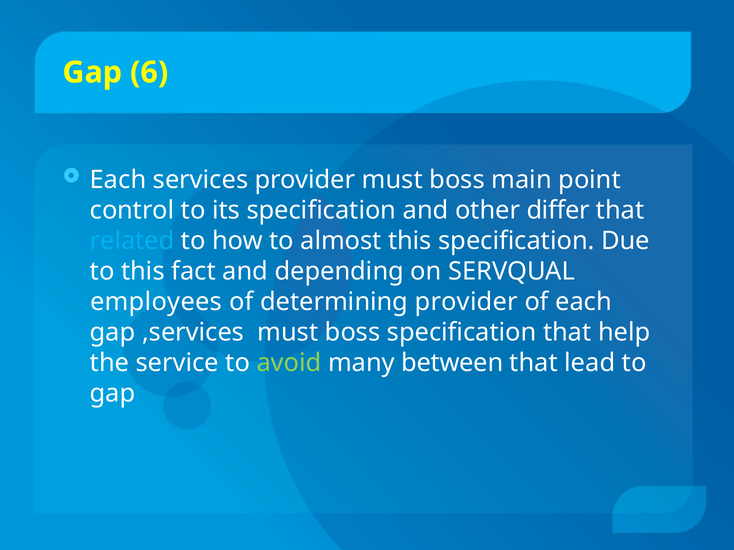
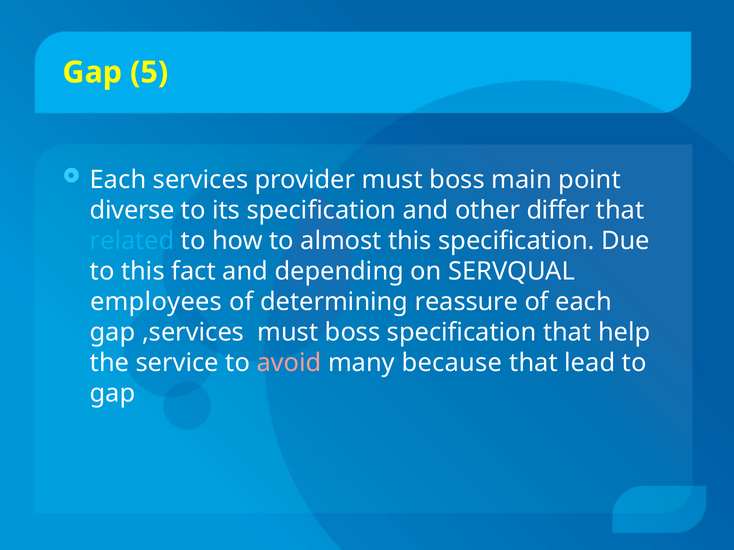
6: 6 -> 5 (149, 72)
control: control -> diverse (132, 210)
determining provider: provider -> reassure (466, 302)
avoid colour: light green -> pink (289, 363)
between: between -> because (452, 363)
